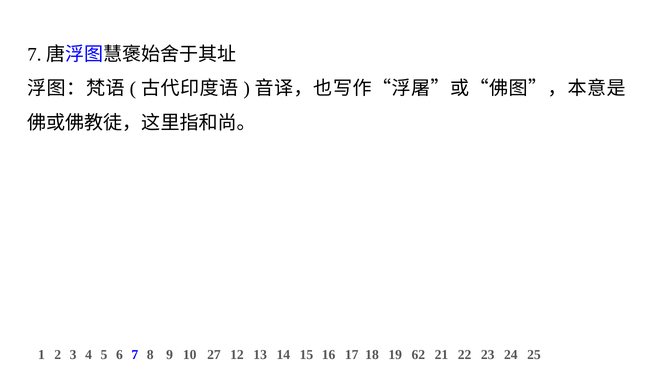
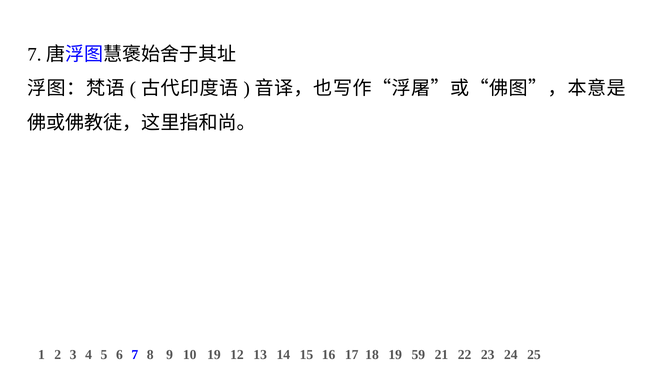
10 27: 27 -> 19 (214, 355)
62: 62 -> 59 (418, 355)
